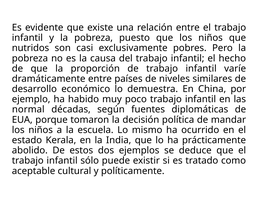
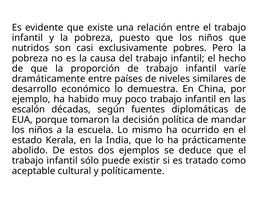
normal: normal -> escalón (28, 109)
